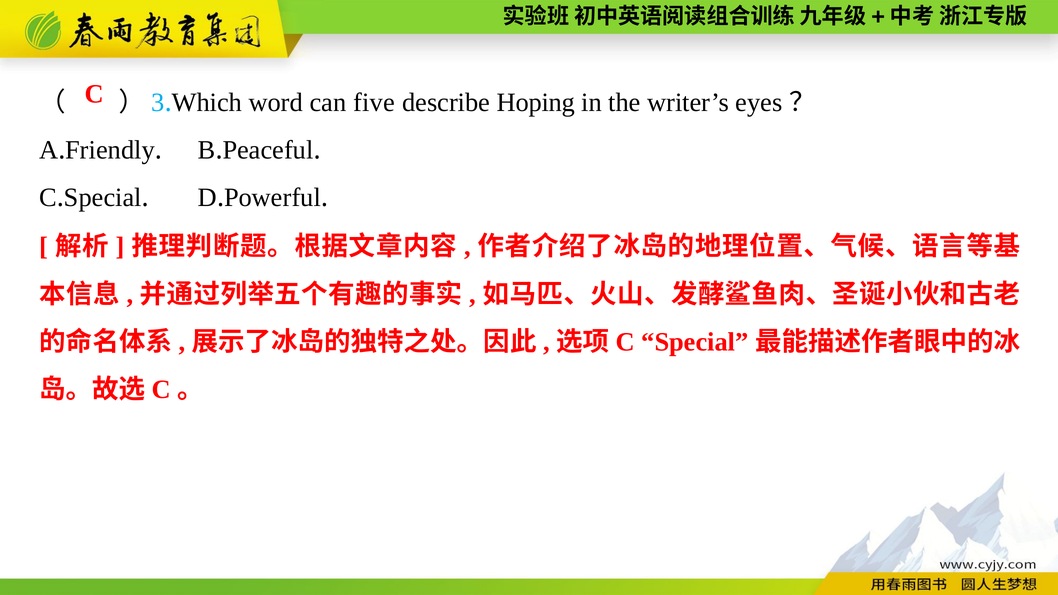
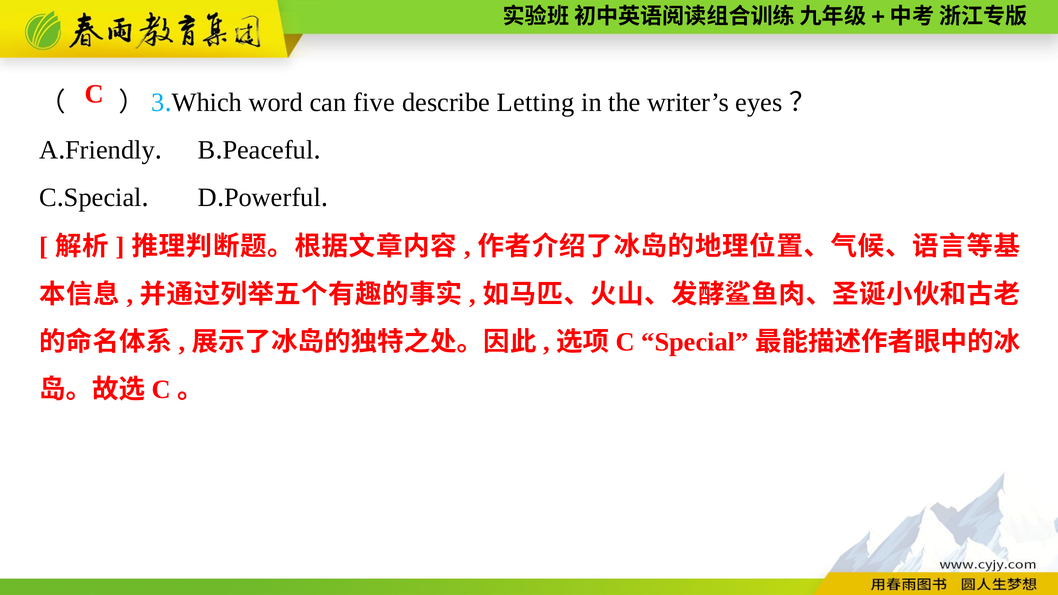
Hoping: Hoping -> Letting (536, 102)
